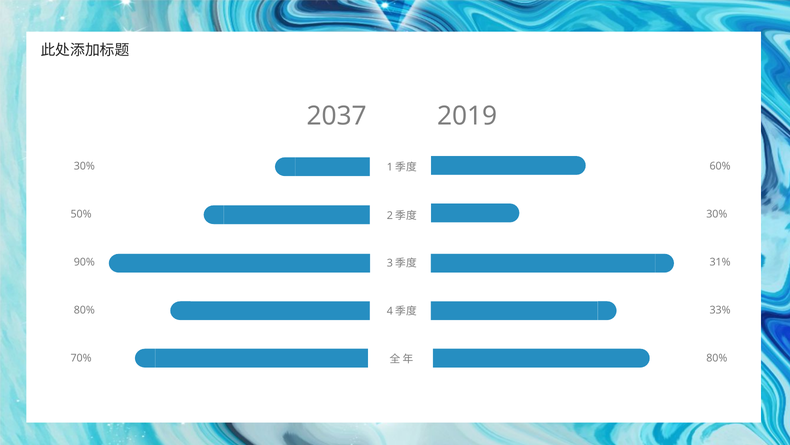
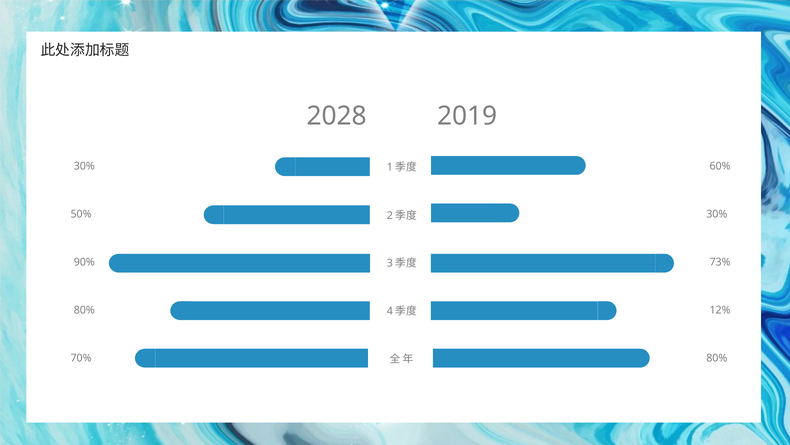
2037: 2037 -> 2028 (337, 116)
31%: 31% -> 73% (720, 262)
33%: 33% -> 12% (720, 310)
